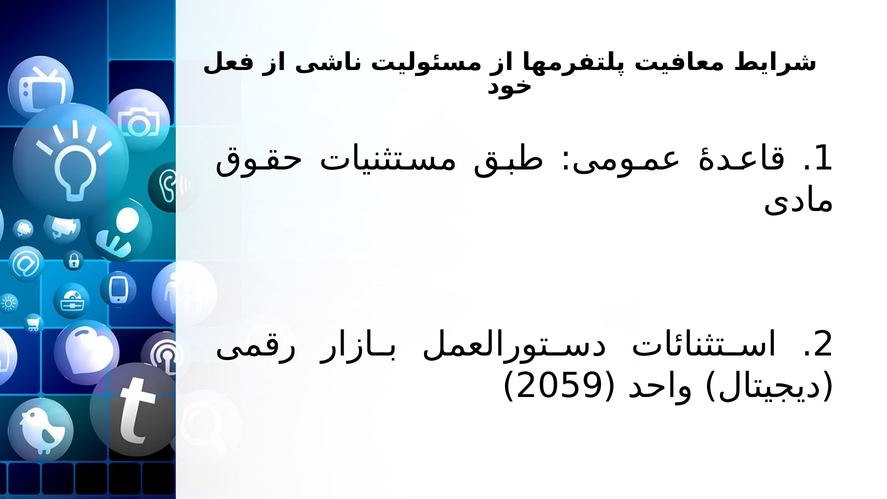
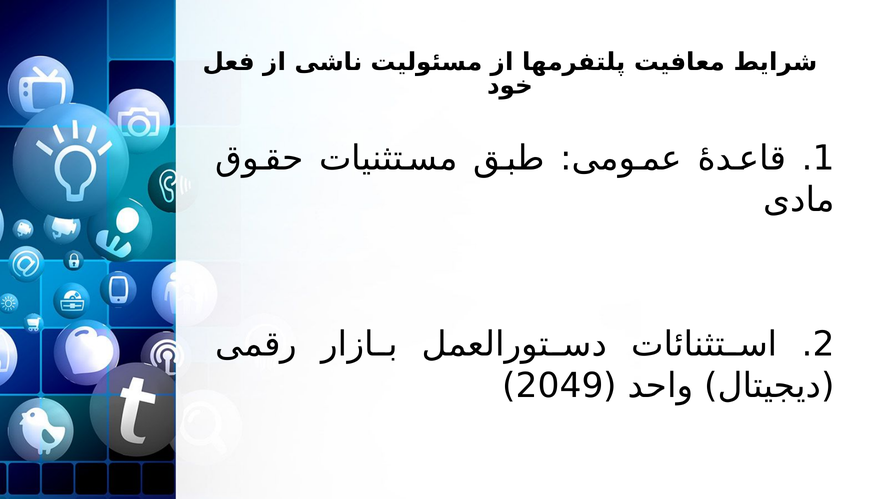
2059: 2059 -> 2049 (560, 386)
